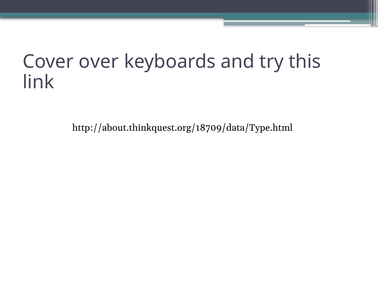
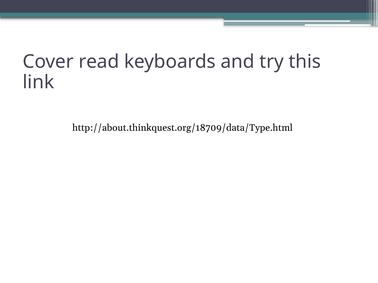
over: over -> read (99, 62)
